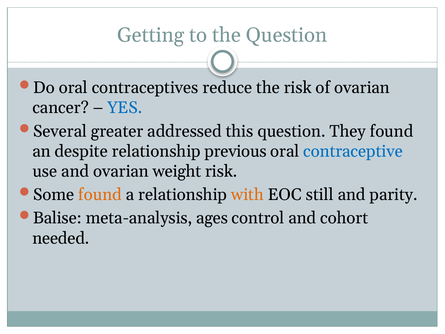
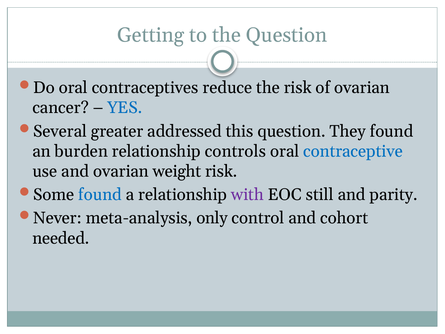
despite: despite -> burden (81, 151)
previous: previous -> controls (235, 151)
found colour: orange -> blue (100, 195)
with colour: orange -> purple (247, 195)
Balise: Balise -> Never (58, 218)
ages: ages -> only (212, 218)
